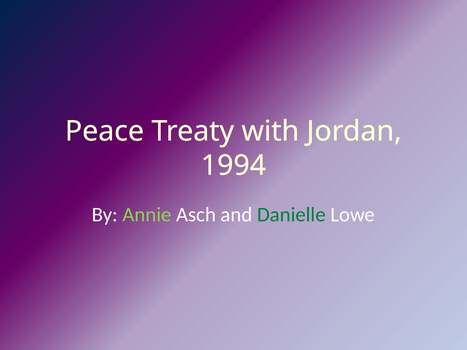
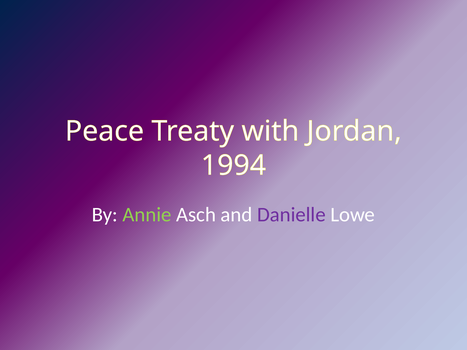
Danielle colour: green -> purple (291, 215)
